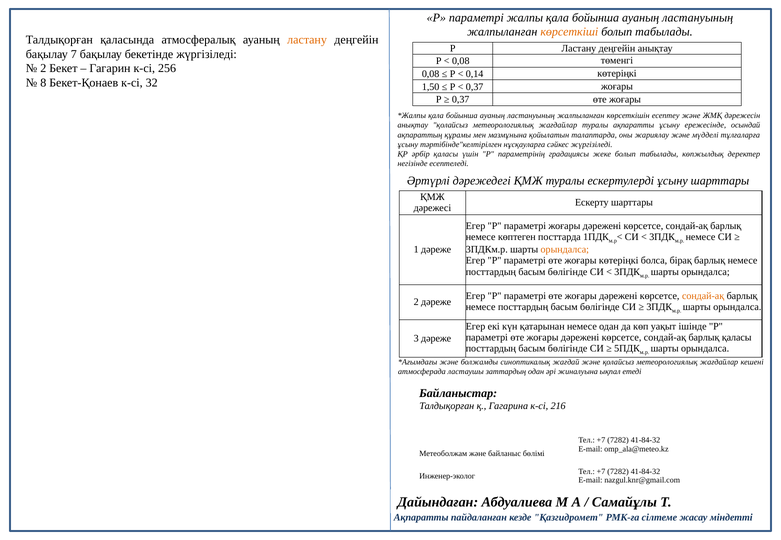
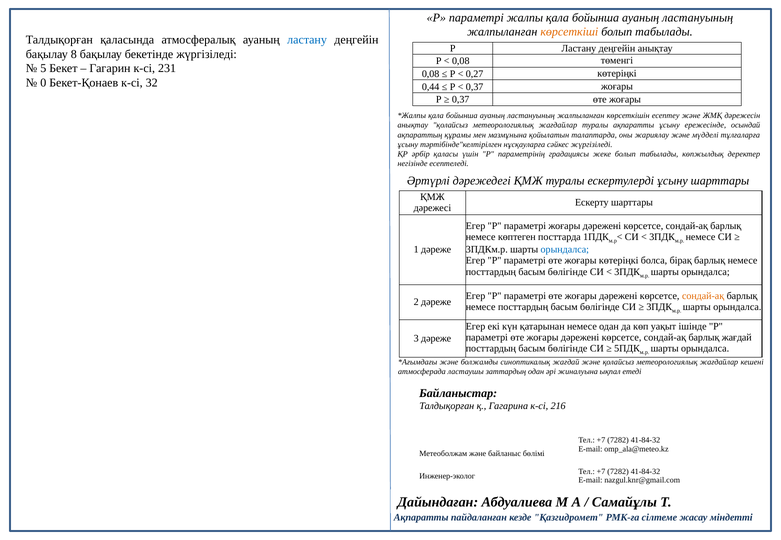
ластану colour: orange -> blue (307, 40)
7: 7 -> 8 (74, 54)
2: 2 -> 5 (43, 69)
256: 256 -> 231 (167, 69)
0,14: 0,14 -> 0,27 (475, 74)
8: 8 -> 0 (43, 83)
1,50: 1,50 -> 0,44 (431, 87)
орындалса colour: orange -> blue (565, 250)
барлық қаласы: қаласы -> жағдай (737, 338)
